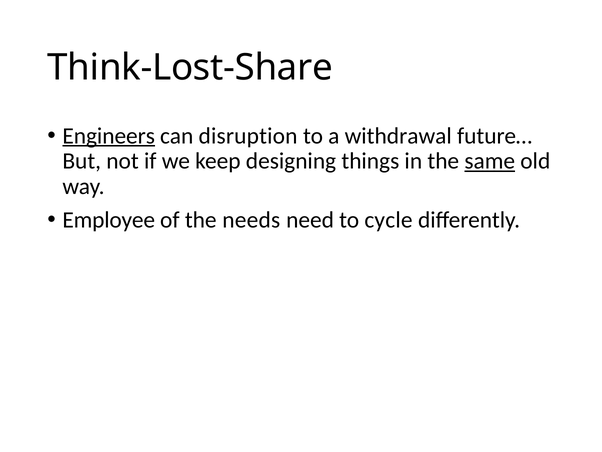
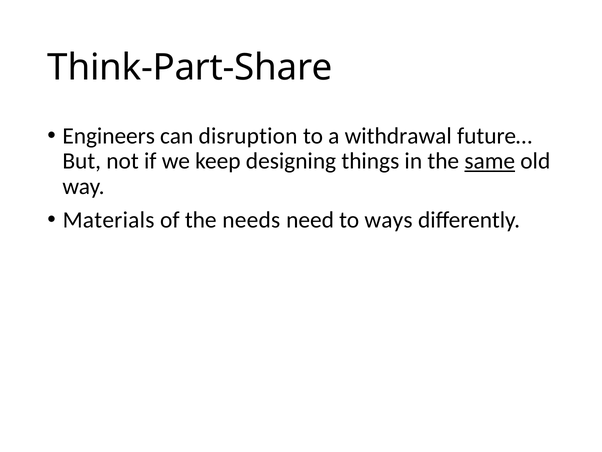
Think-Lost-Share: Think-Lost-Share -> Think-Part-Share (190, 67)
Engineers underline: present -> none (109, 136)
Employee: Employee -> Materials (109, 220)
cycle: cycle -> ways (389, 220)
